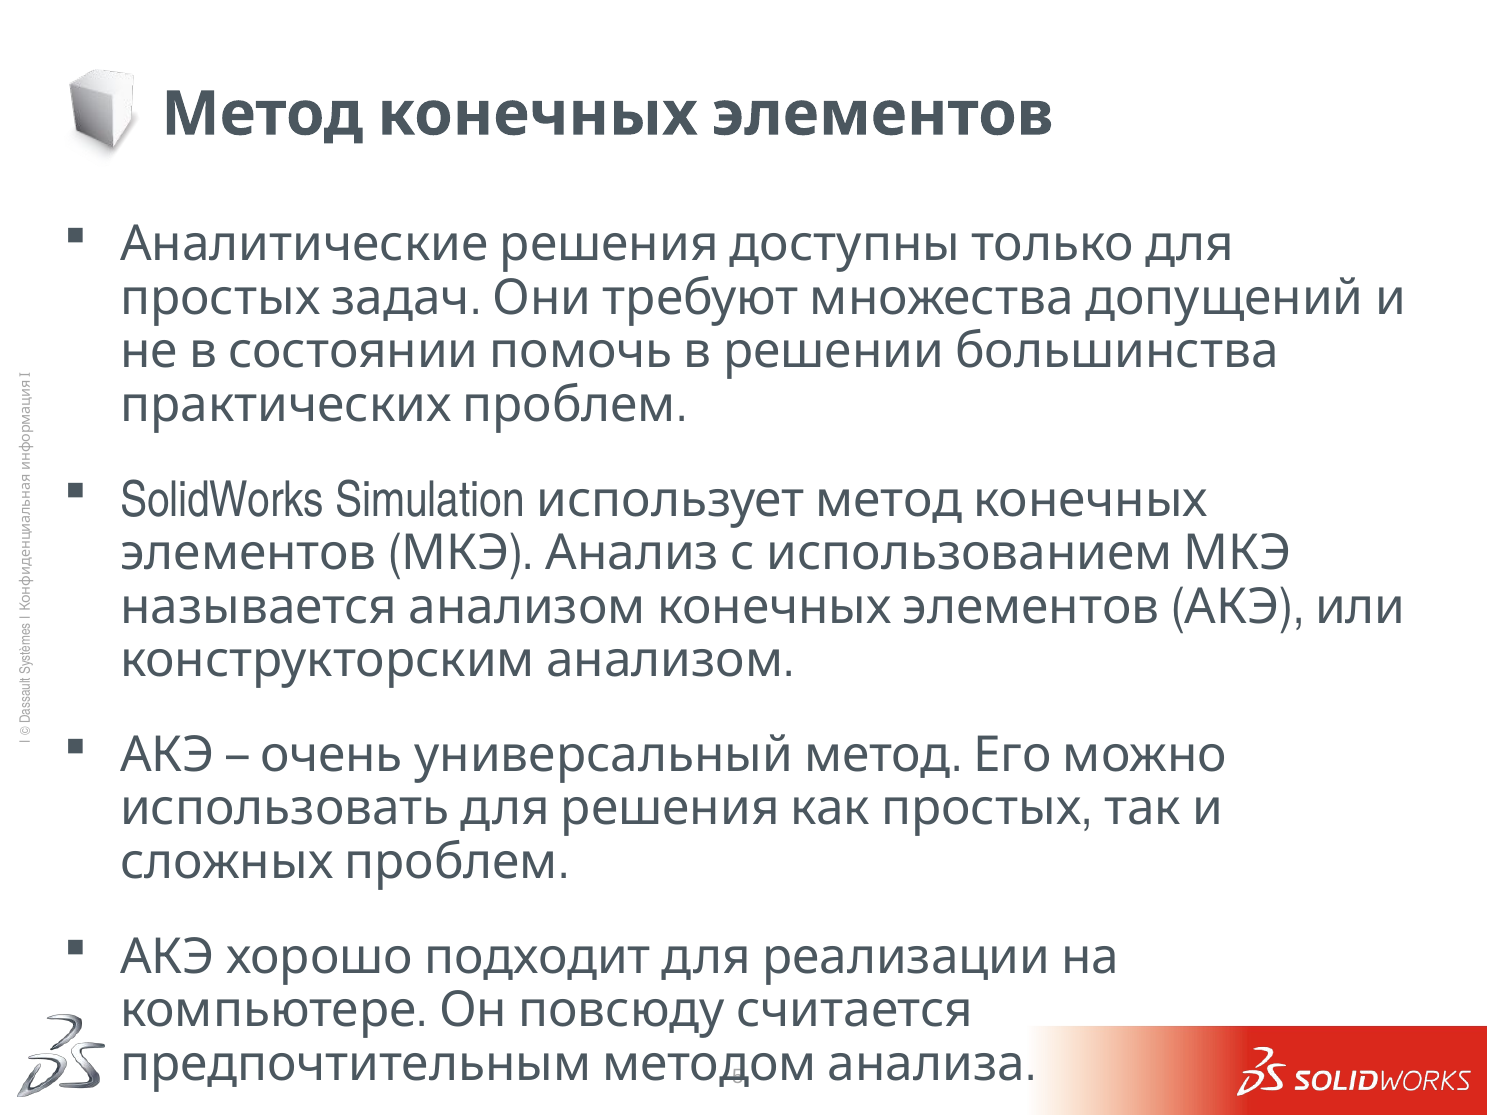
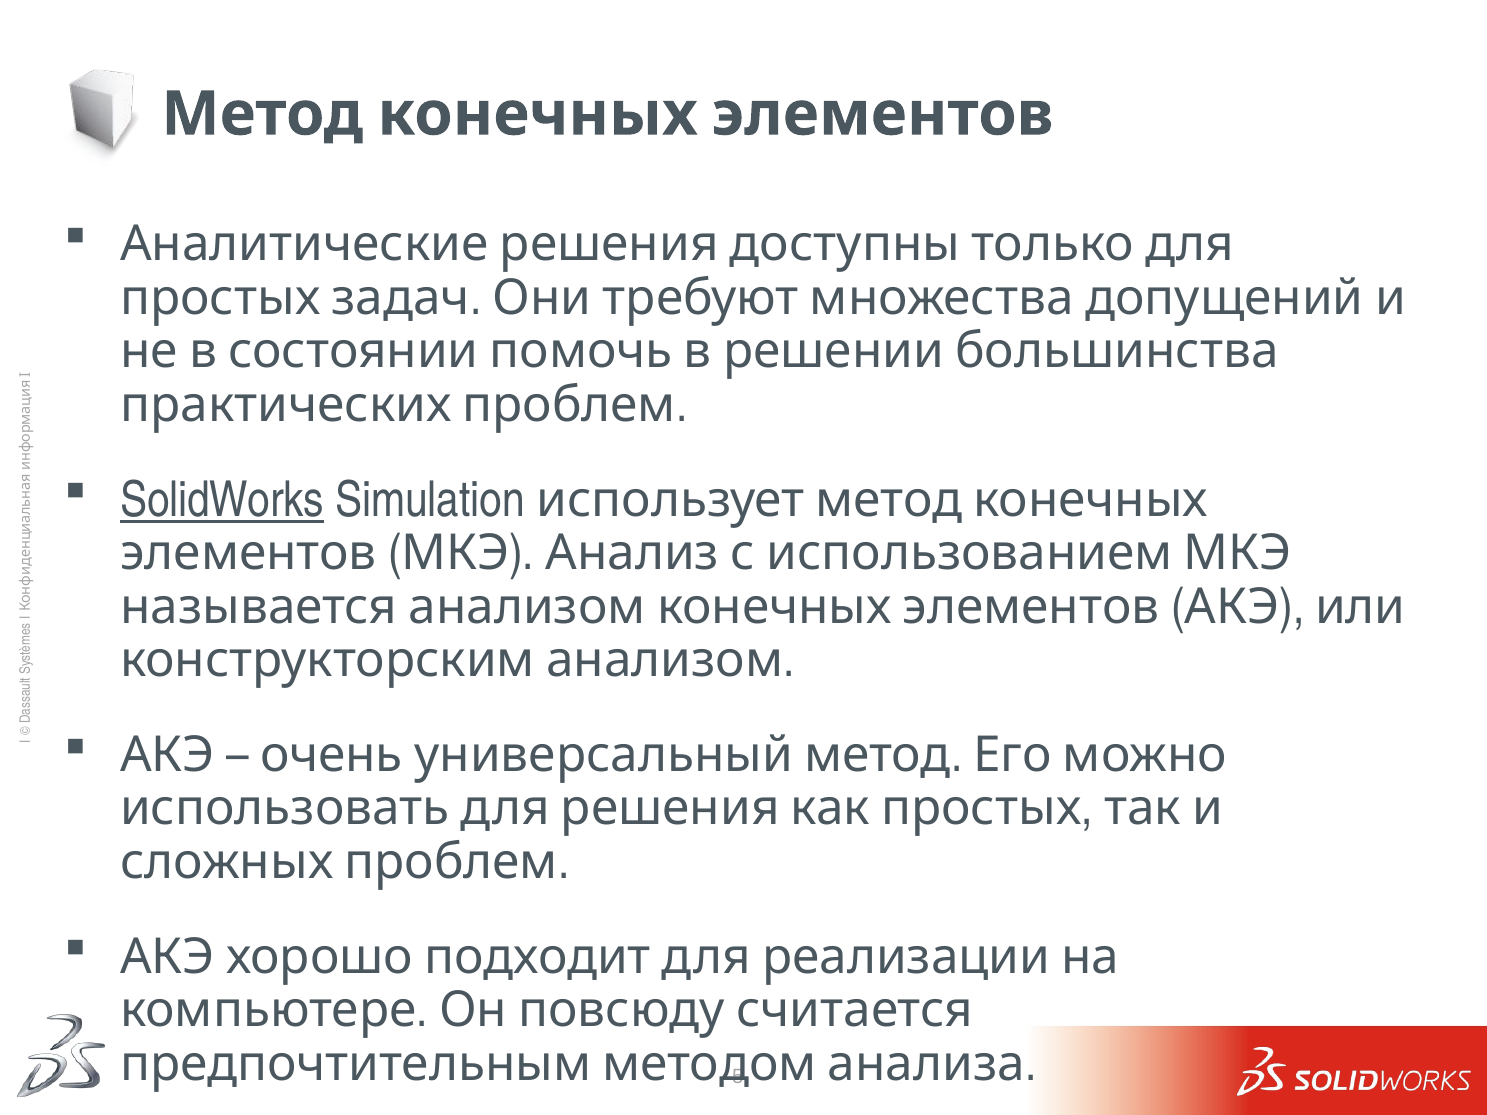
SolidWorks underline: none -> present (222, 500)
